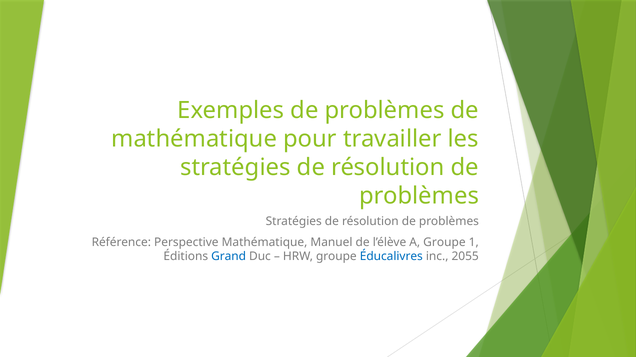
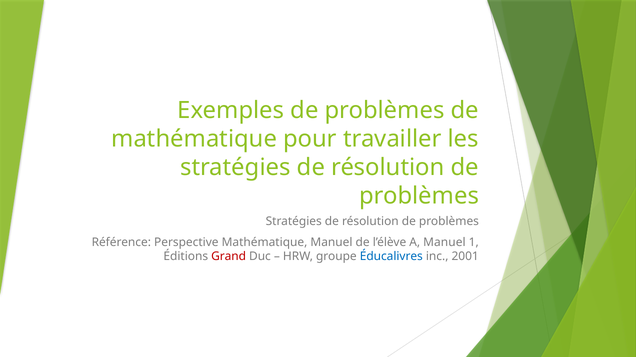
A Groupe: Groupe -> Manuel (444, 243)
Grand colour: blue -> red (229, 257)
2055: 2055 -> 2001 (465, 257)
